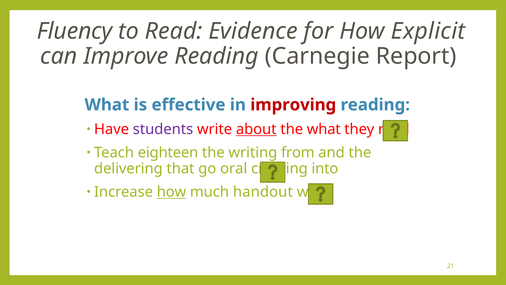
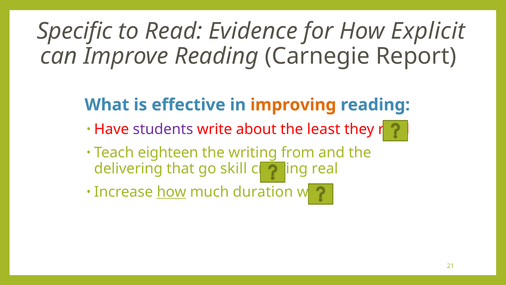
Fluency: Fluency -> Specific (75, 31)
improving colour: red -> orange (293, 105)
about underline: present -> none (256, 129)
the what: what -> least (324, 129)
oral: oral -> skill (234, 168)
into: into -> real (325, 168)
handout: handout -> duration (263, 192)
